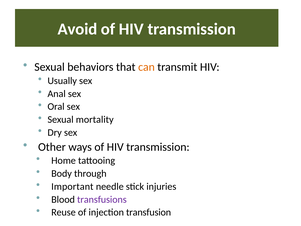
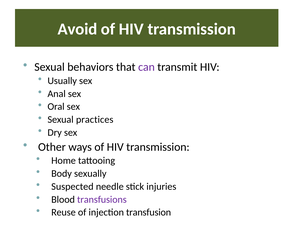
can colour: orange -> purple (146, 67)
mortality: mortality -> practices (95, 119)
through: through -> sexually (90, 173)
Important: Important -> Suspected (72, 186)
